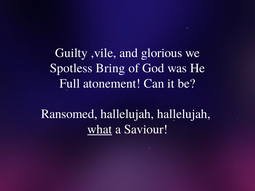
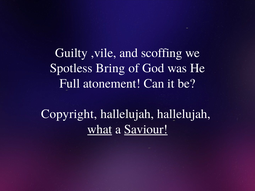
glorious: glorious -> scoffing (162, 53)
Ransomed: Ransomed -> Copyright (69, 114)
Saviour underline: none -> present (146, 129)
